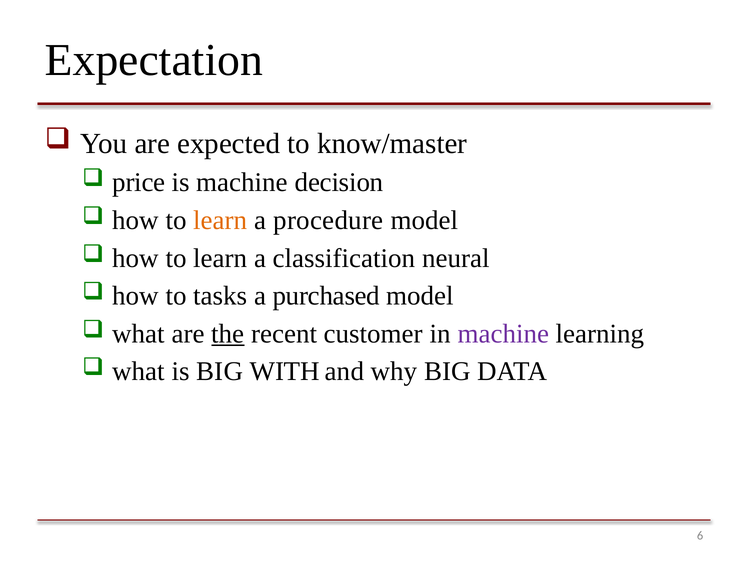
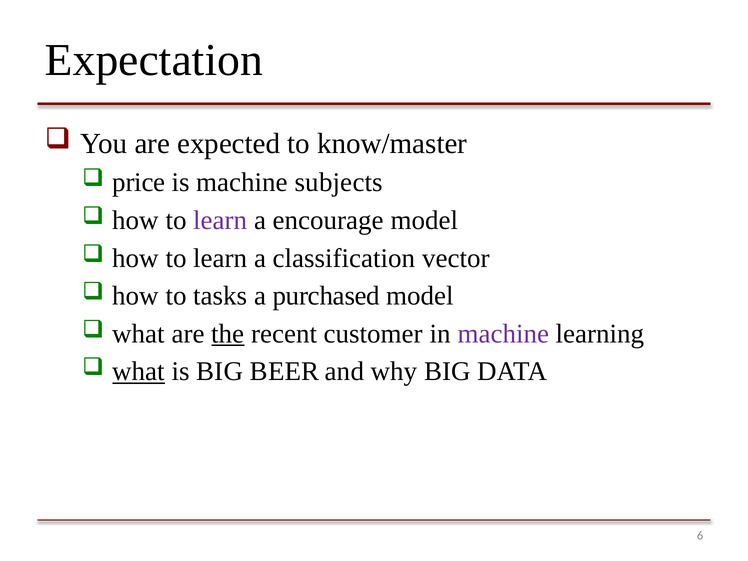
decision: decision -> subjects (339, 183)
learn colour: orange -> purple (220, 220)
procedure: procedure -> encourage (328, 220)
neural: neural -> vector (456, 258)
what underline: none -> present (139, 371)
WITH: WITH -> BEER (285, 371)
